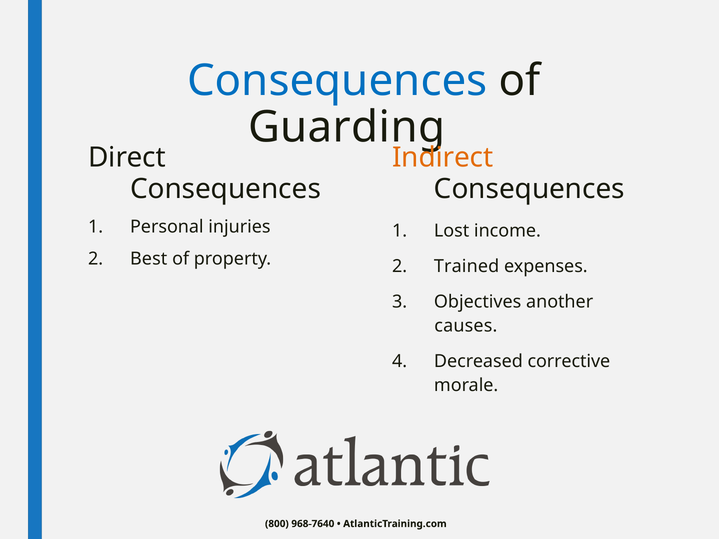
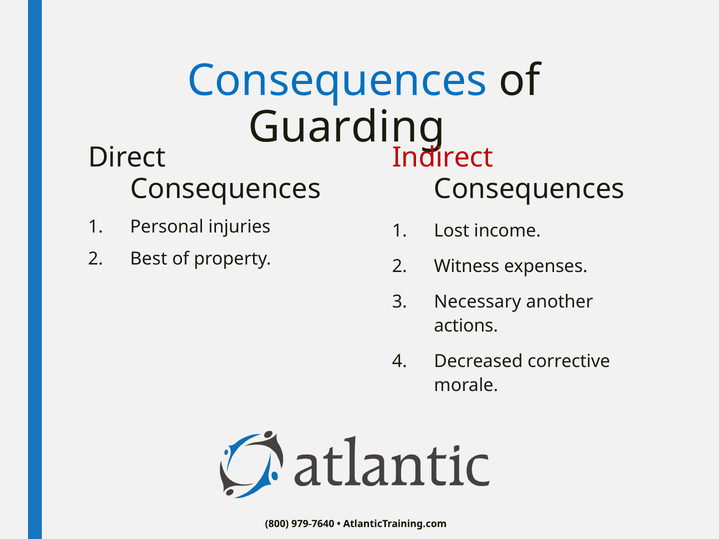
Indirect colour: orange -> red (443, 157)
Trained: Trained -> Witness (467, 266)
Objectives: Objectives -> Necessary (478, 302)
causes: causes -> actions (466, 326)
968-7640: 968-7640 -> 979-7640 (313, 524)
